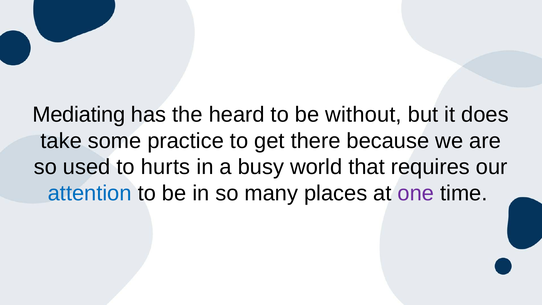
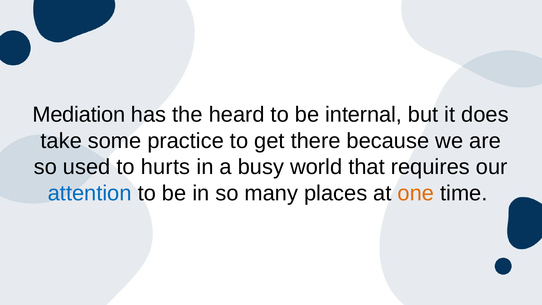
Mediating: Mediating -> Mediation (79, 115)
without: without -> internal (364, 115)
one colour: purple -> orange (416, 193)
